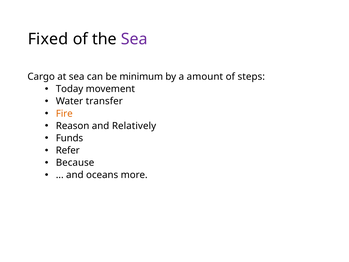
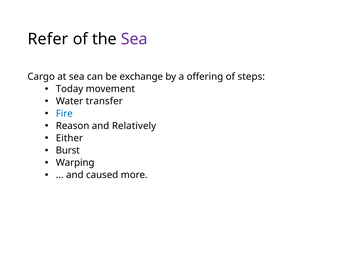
Fixed: Fixed -> Refer (48, 39)
minimum: minimum -> exchange (141, 77)
amount: amount -> offering (205, 77)
Fire colour: orange -> blue (64, 113)
Funds: Funds -> Either (69, 138)
Refer: Refer -> Burst (68, 150)
Because: Because -> Warping (75, 163)
oceans: oceans -> caused (102, 175)
